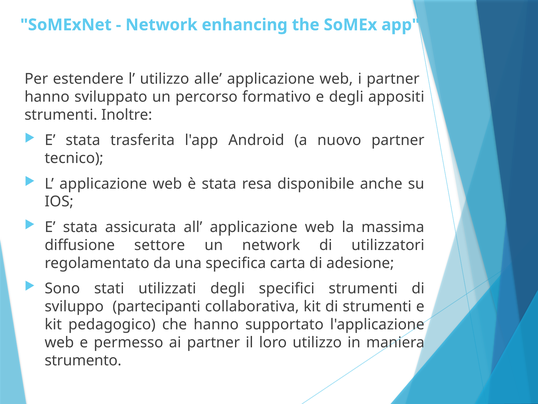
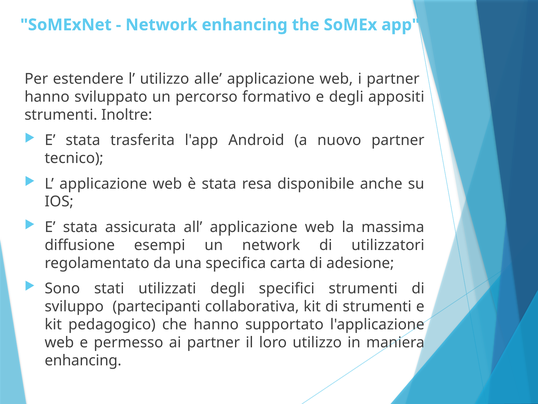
settore: settore -> esempi (160, 245)
strumento: strumento -> enhancing (83, 360)
